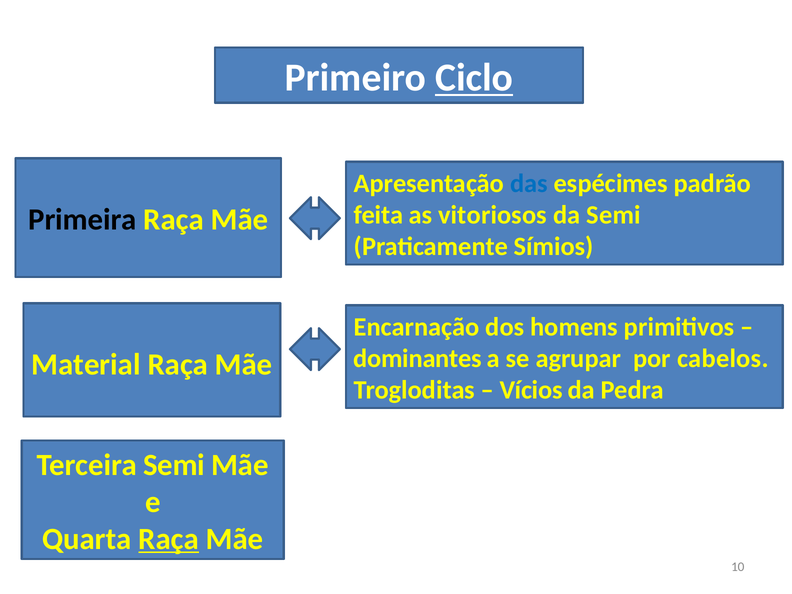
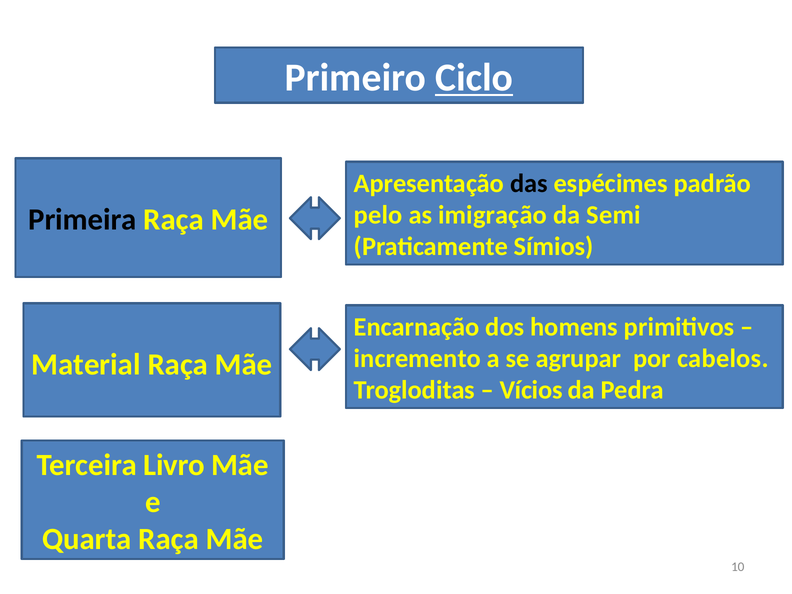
das colour: blue -> black (529, 183)
feita: feita -> pelo (378, 215)
vitoriosos: vitoriosos -> imigração (493, 215)
dominantes: dominantes -> incremento (417, 359)
Terceira Semi: Semi -> Livro (174, 465)
Raça underline: present -> none (169, 539)
